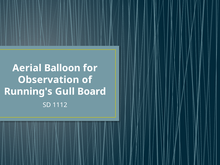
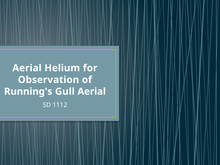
Balloon: Balloon -> Helium (62, 68)
Gull Board: Board -> Aerial (92, 91)
